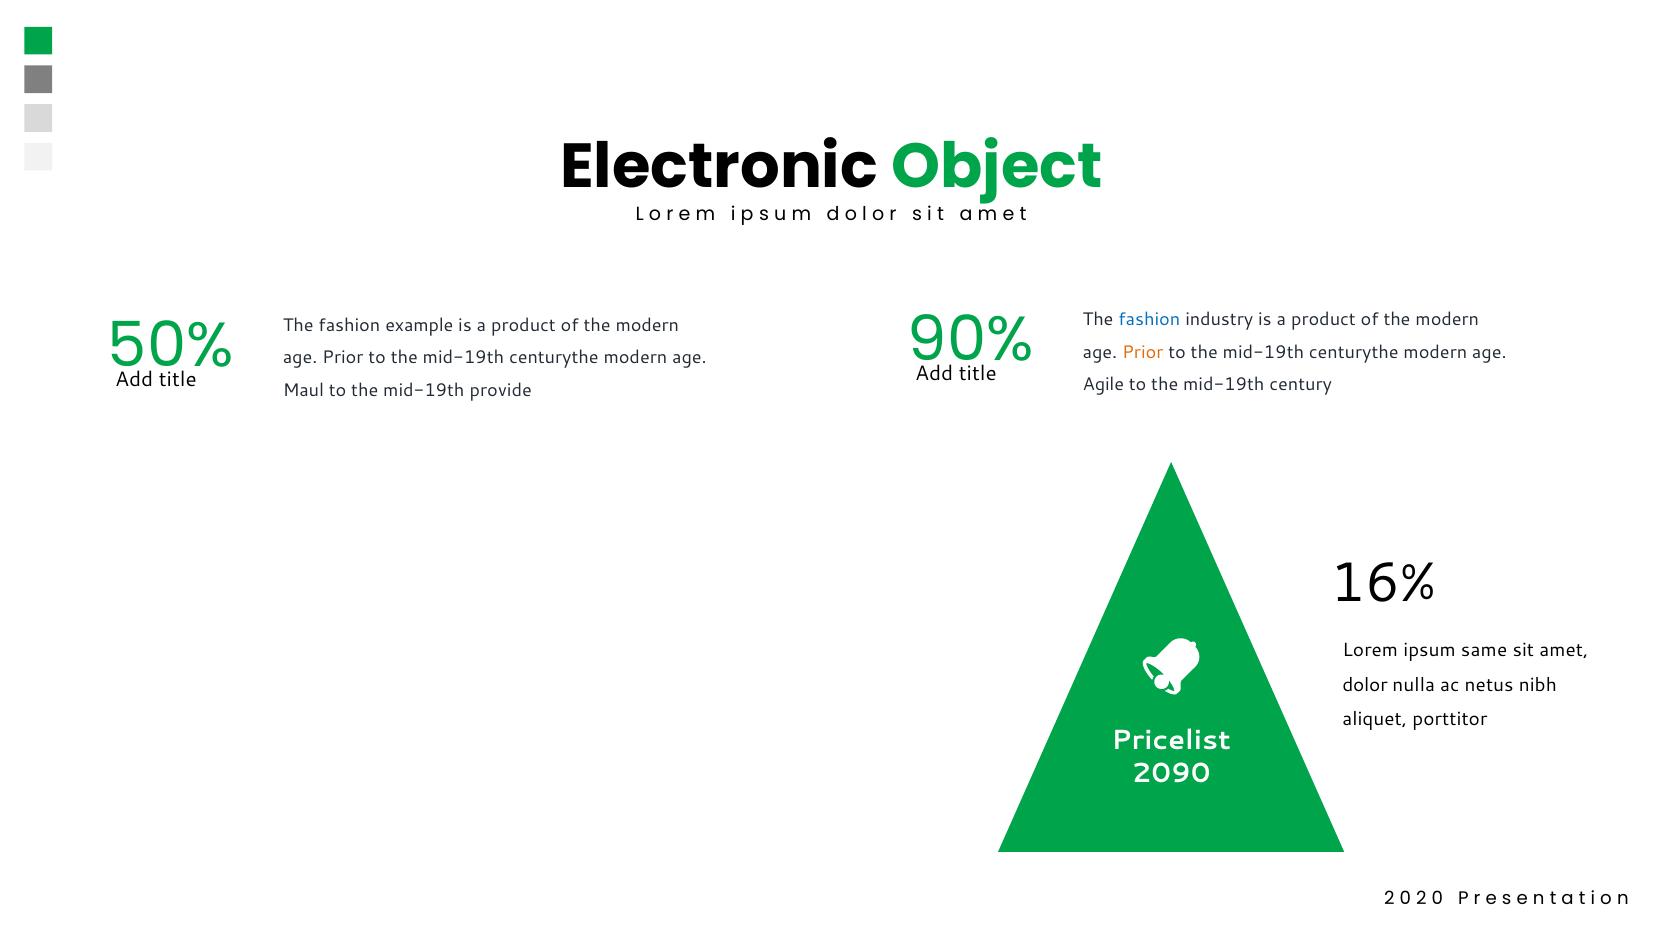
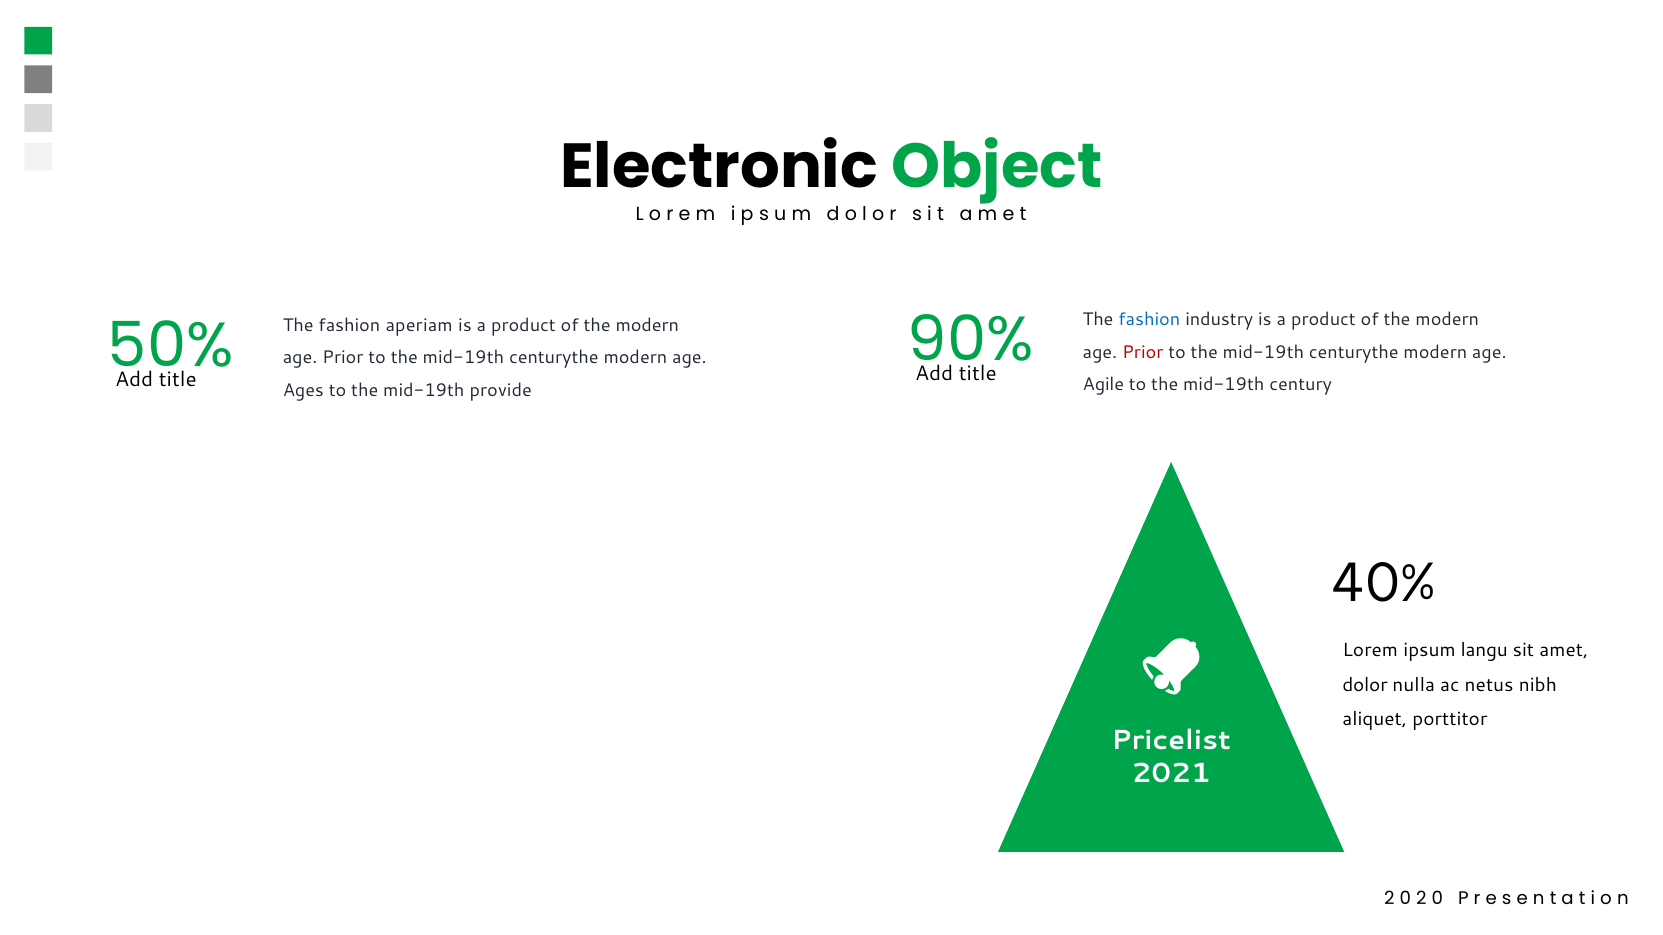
example: example -> aperiam (419, 325)
Prior colour: orange -> red (1143, 352)
Maul: Maul -> Ages (303, 391)
16%: 16% -> 40% (1383, 584)
same: same -> langu (1484, 651)
2090: 2090 -> 2021 (1171, 774)
